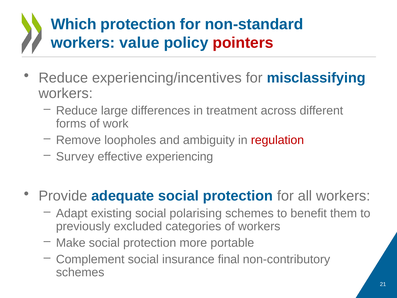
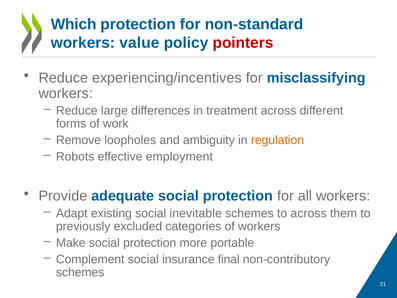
regulation colour: red -> orange (277, 140)
Survey: Survey -> Robots (75, 156)
experiencing: experiencing -> employment (179, 156)
polarising: polarising -> inevitable (196, 213)
to benefit: benefit -> across (309, 213)
